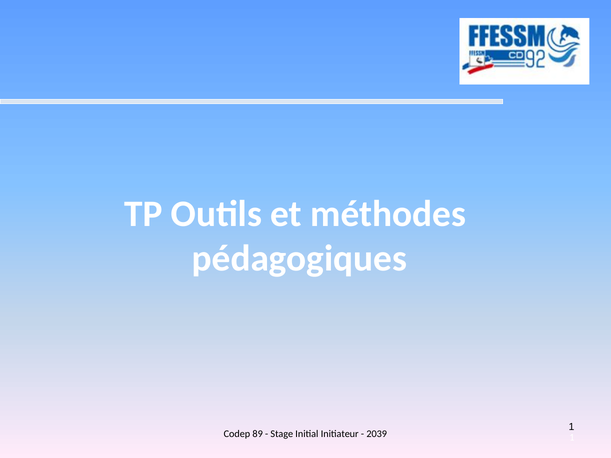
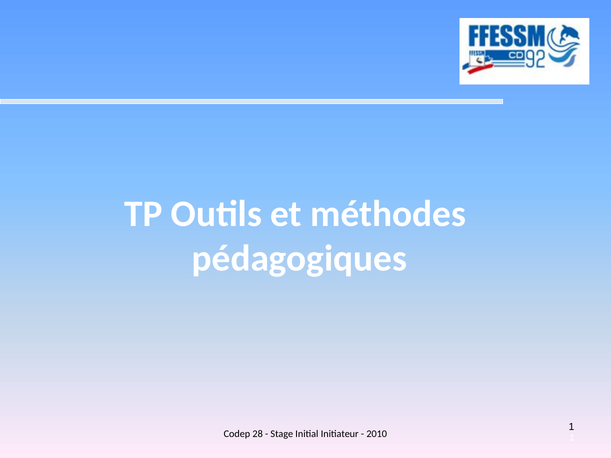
89: 89 -> 28 (258, 434)
2039: 2039 -> 2010 (377, 434)
